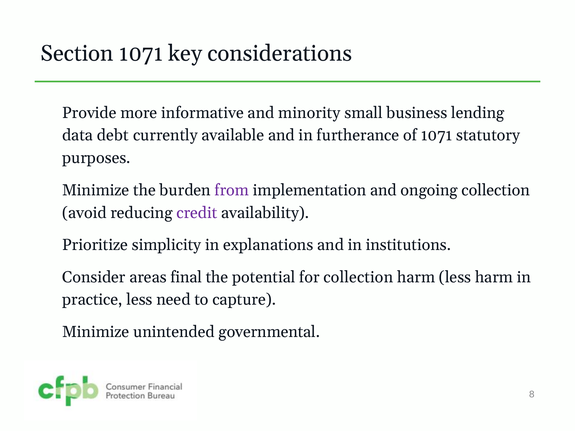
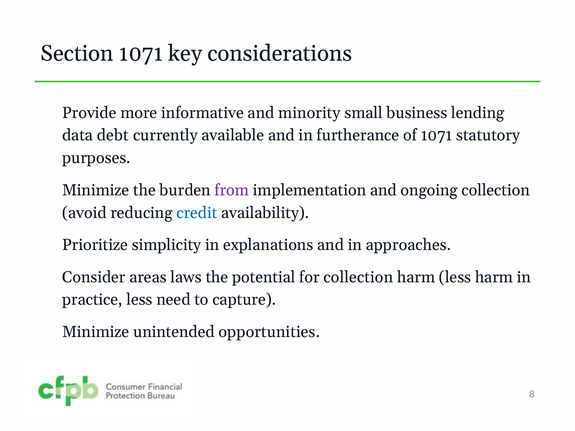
credit colour: purple -> blue (197, 213)
institutions: institutions -> approaches (408, 245)
final: final -> laws (186, 277)
governmental: governmental -> opportunities (269, 332)
